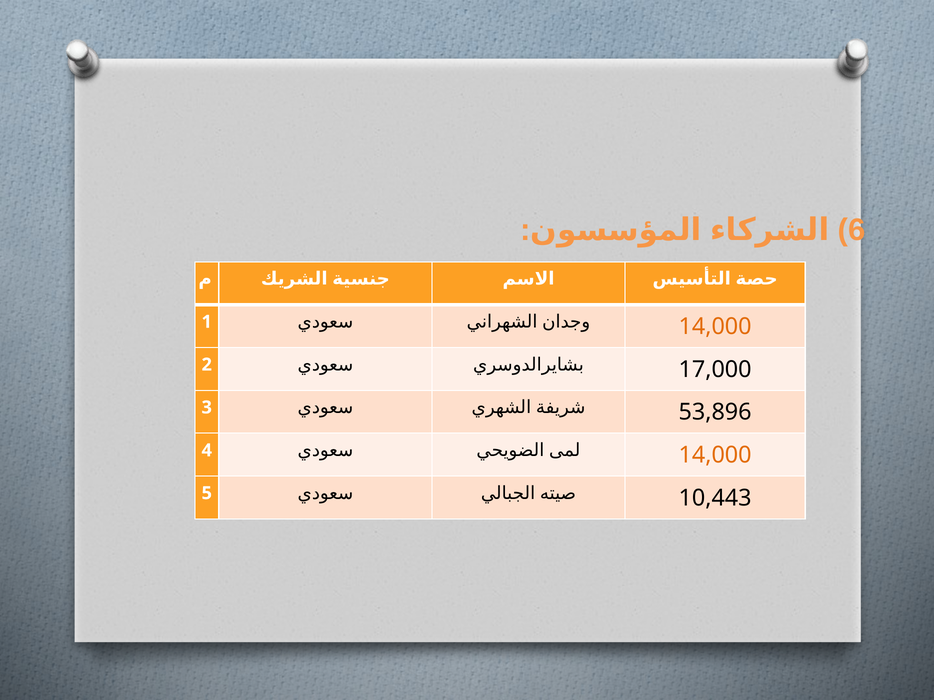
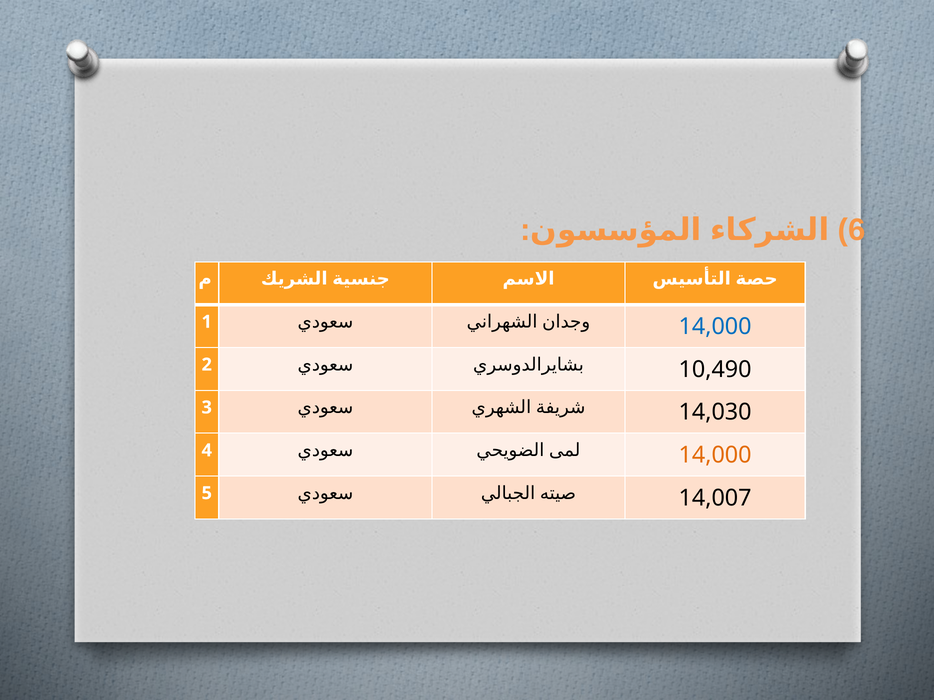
14,000 colour: orange -> blue (715, 327)
17,000: 17,000 -> 10,490 (715, 370)
53,896: 53,896 -> 14,030 (715, 413)
10,443: 10,443 -> 14,007 (715, 498)
